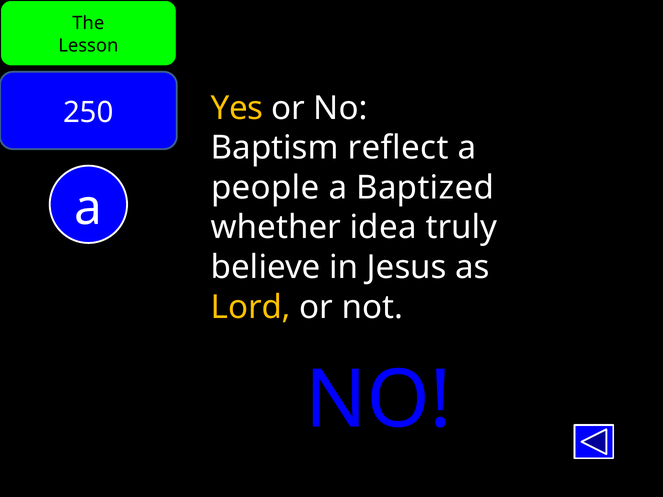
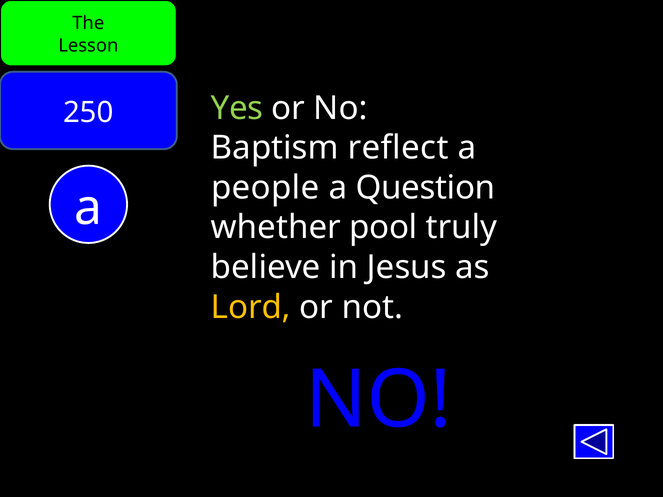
Yes colour: yellow -> light green (237, 108)
Baptized: Baptized -> Question (426, 188)
idea: idea -> pool (383, 228)
